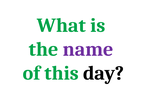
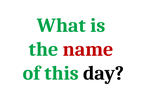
name colour: purple -> red (88, 49)
